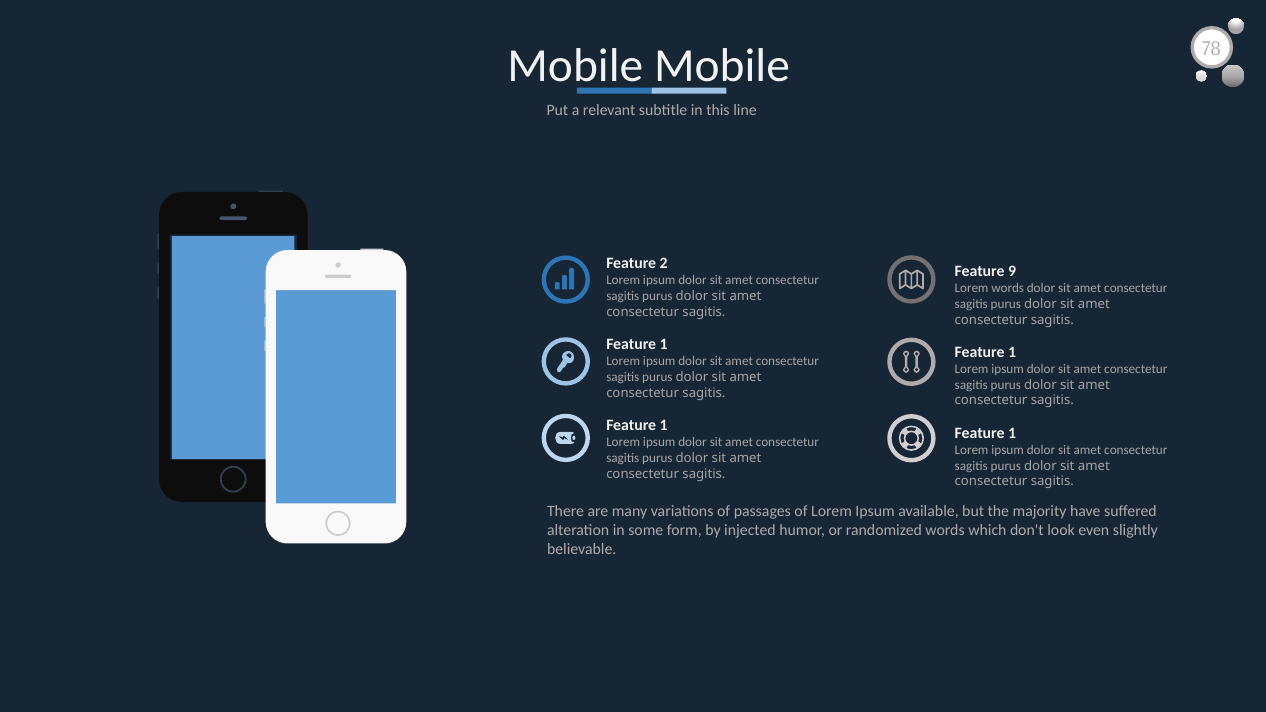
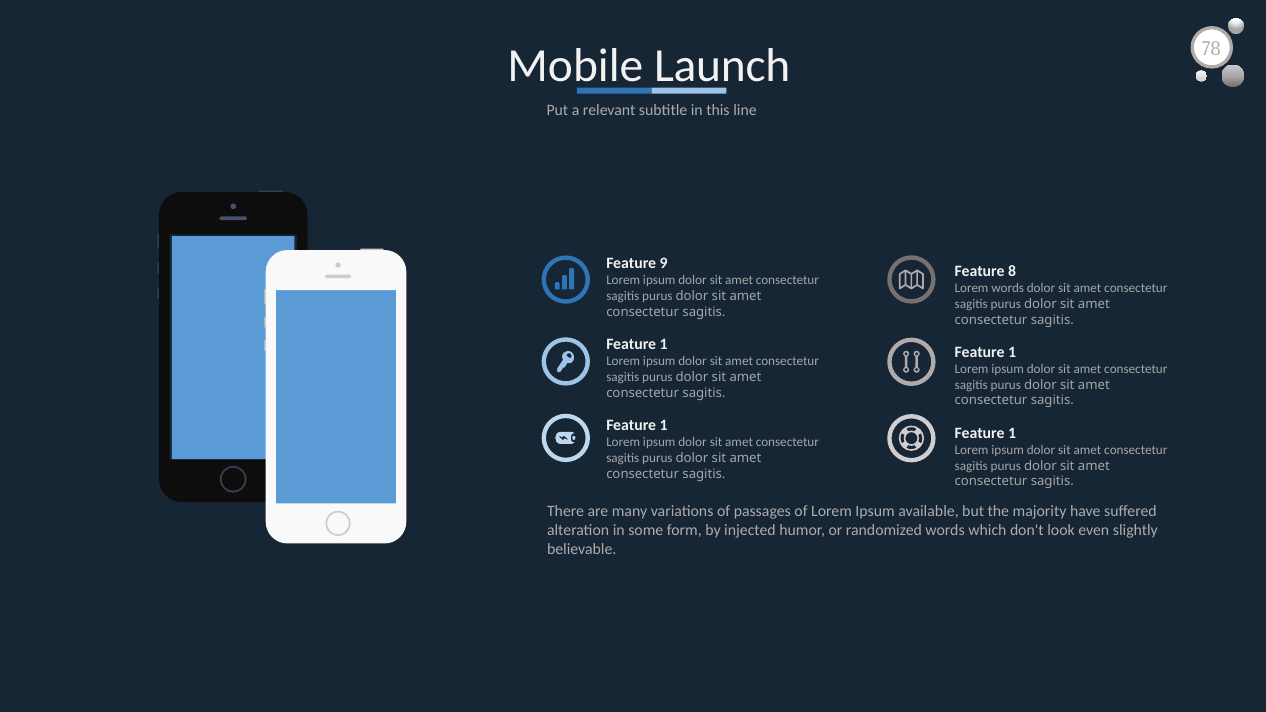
Mobile Mobile: Mobile -> Launch (722, 66)
2: 2 -> 9 (664, 263)
9: 9 -> 8 (1012, 271)
